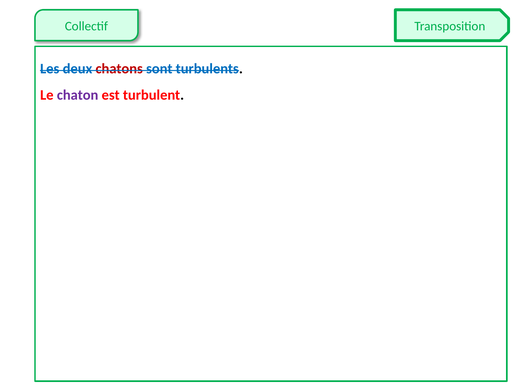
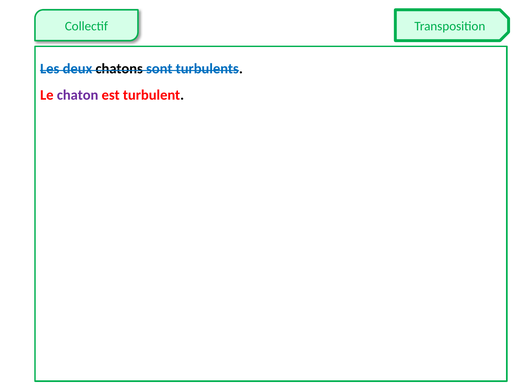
chatons colour: red -> black (119, 69)
